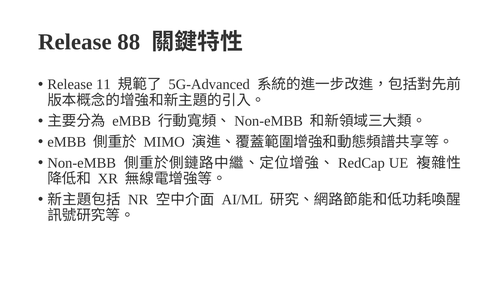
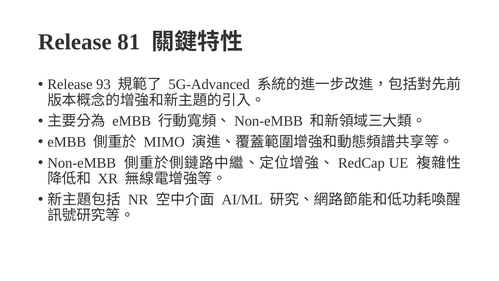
88: 88 -> 81 (129, 42)
11: 11 -> 93 (103, 84)
